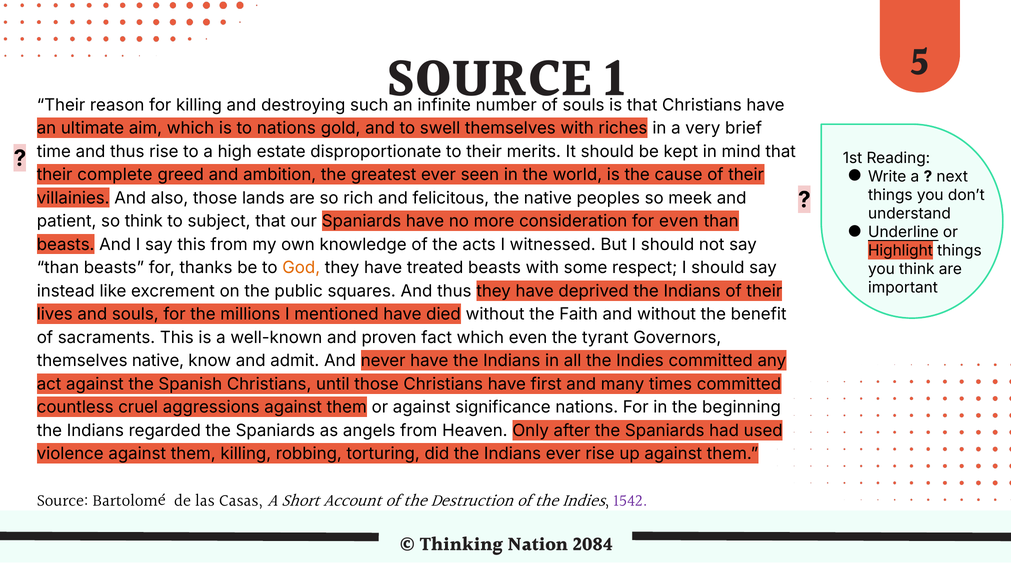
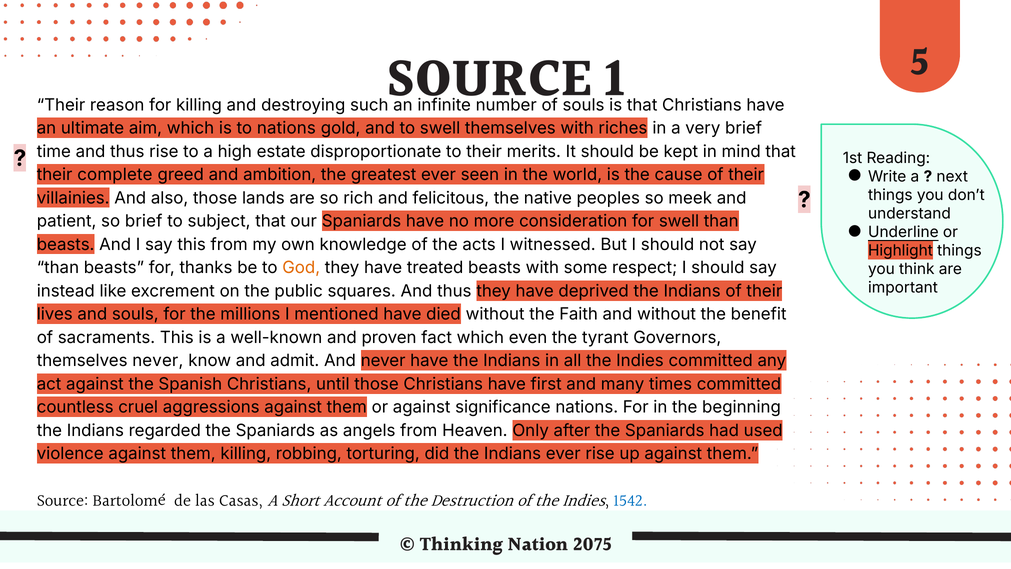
so think: think -> brief (144, 221)
for even: even -> swell (679, 221)
themselves native: native -> never (158, 361)
1542 colour: purple -> blue (631, 501)
2084: 2084 -> 2075 (592, 544)
